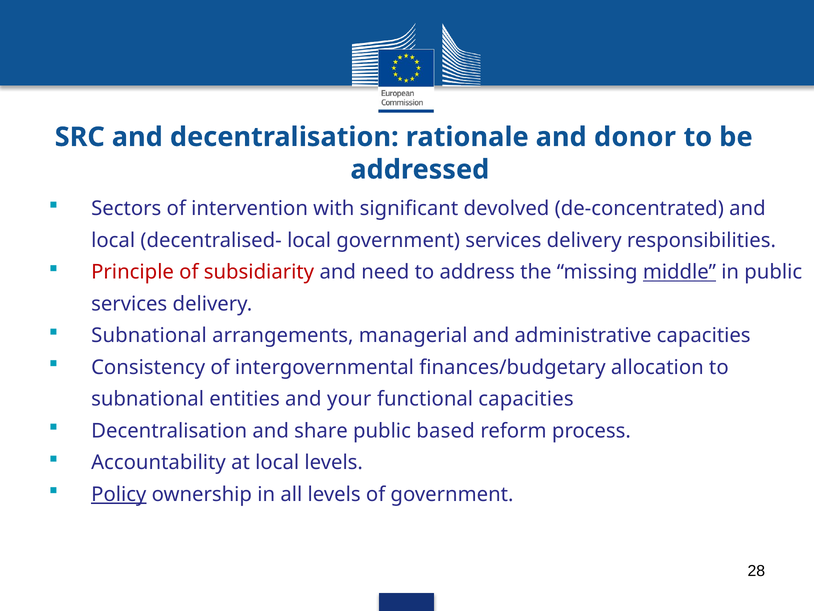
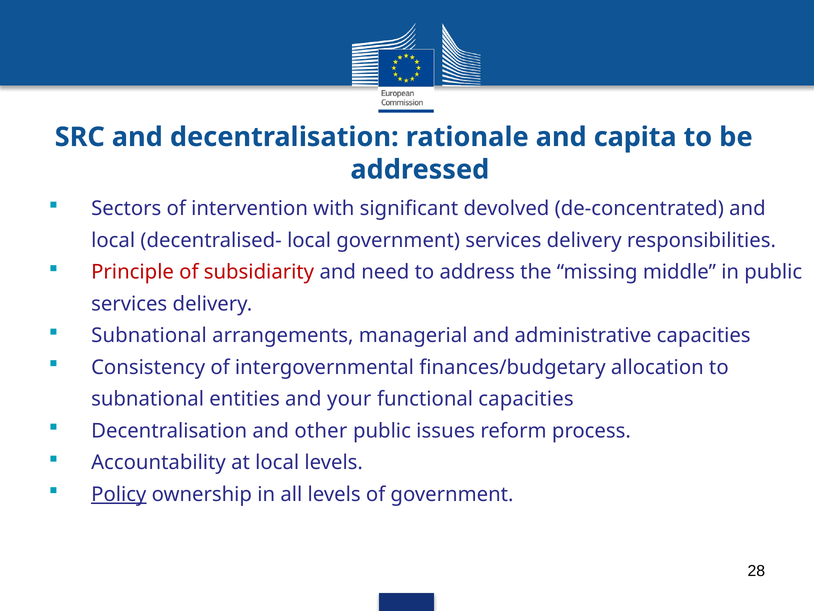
donor: donor -> capita (635, 137)
middle underline: present -> none (679, 272)
share: share -> other (321, 431)
based: based -> issues (446, 431)
